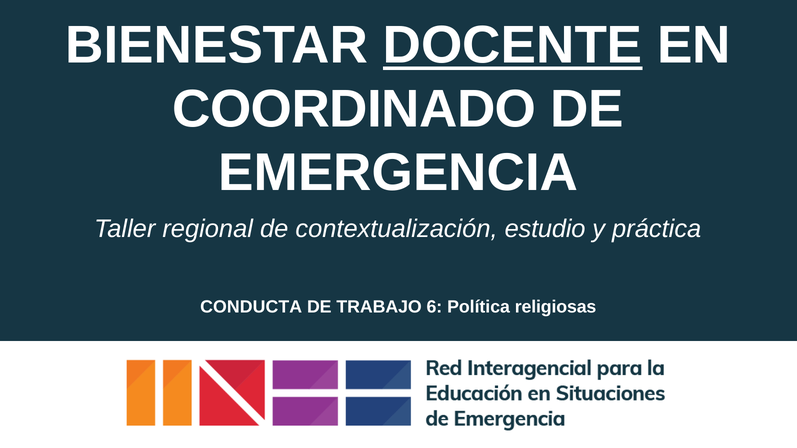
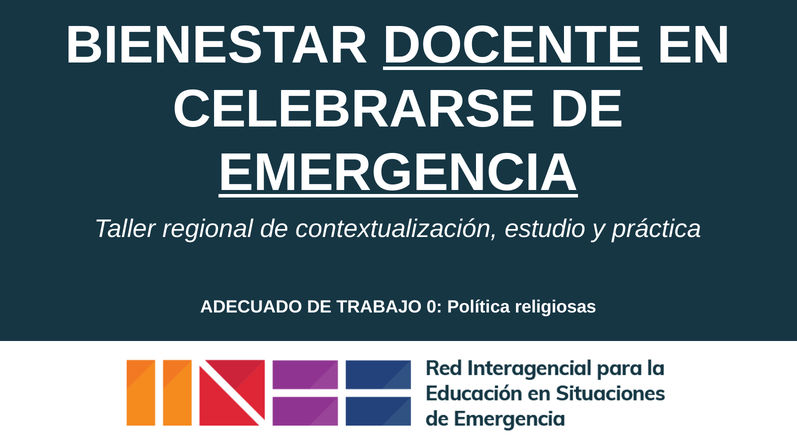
COORDINADO: COORDINADO -> CELEBRARSE (354, 109)
EMERGENCIA underline: none -> present (398, 173)
CONDUCTA: CONDUCTA -> ADECUADO (251, 307)
6: 6 -> 0 (434, 307)
